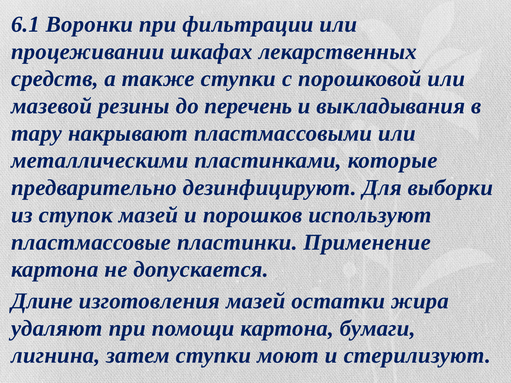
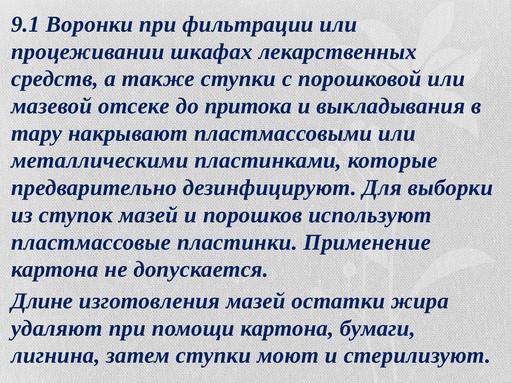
6.1: 6.1 -> 9.1 (25, 24)
резины: резины -> отсеке (134, 106)
перечень: перечень -> притока (248, 106)
